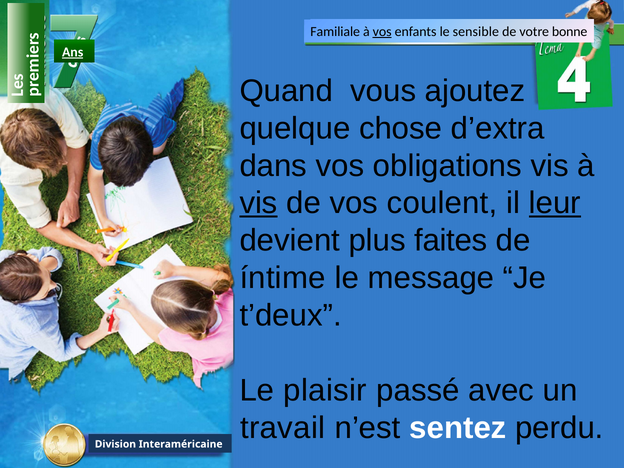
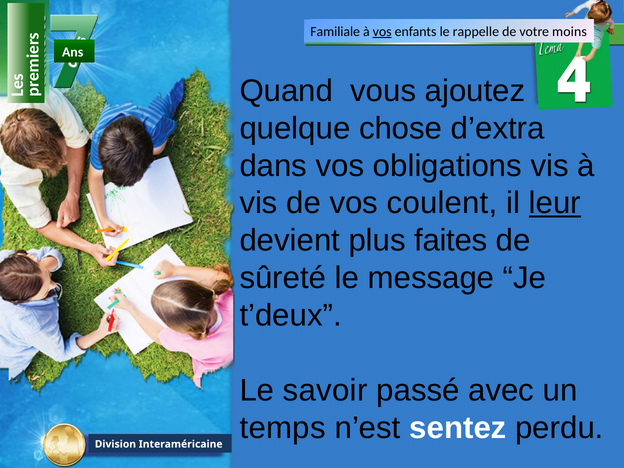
sensible: sensible -> rappelle (476, 32)
bonne: bonne -> moins (570, 32)
Ans underline: present -> none (73, 52)
vis underline: present -> none (259, 203)
íntime: íntime -> sûreté (283, 278)
plaisir: plaisir -> savoir (325, 390)
travail: travail -> temps (283, 428)
